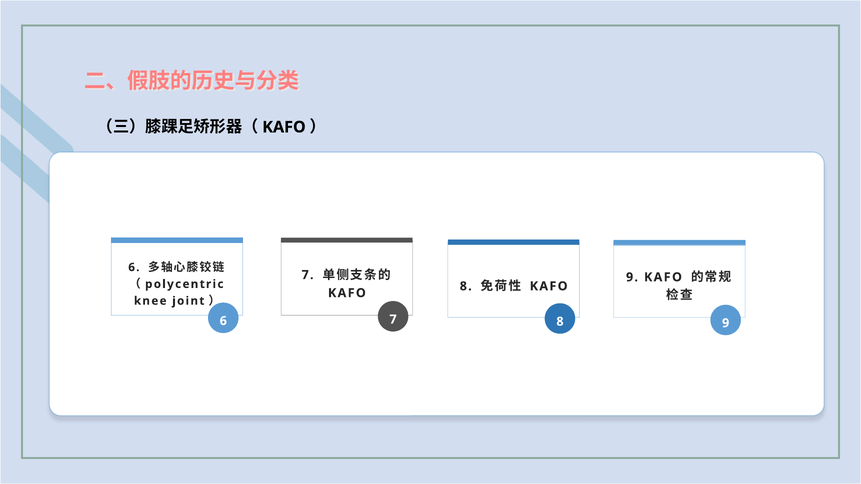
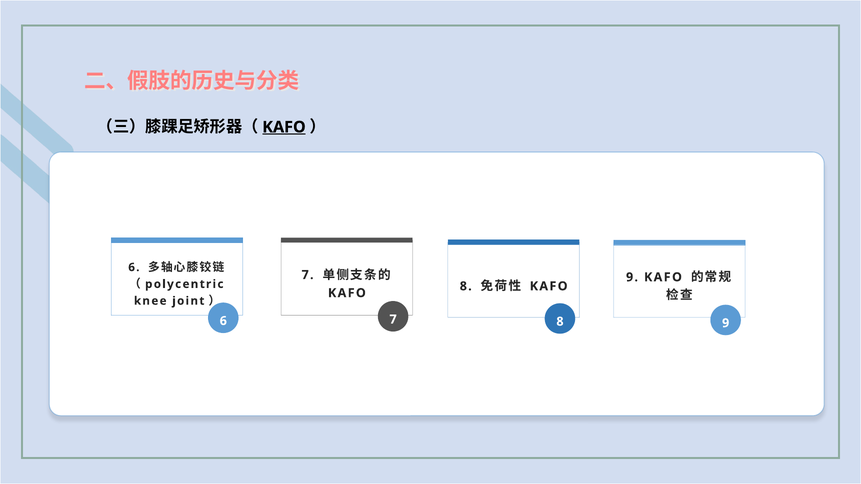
KAFO underline: none -> present (284, 127)
